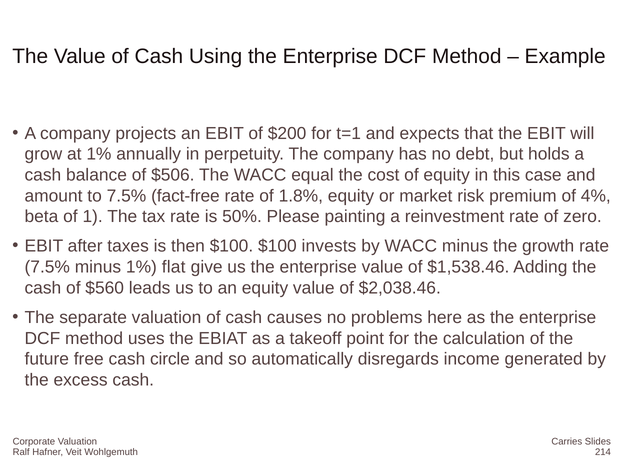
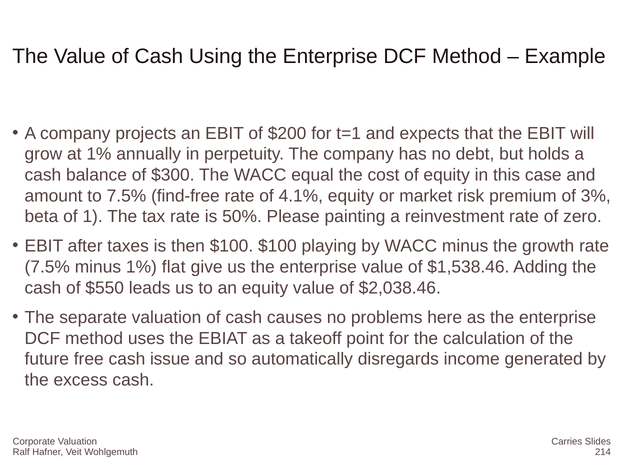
$506: $506 -> $300 (173, 175)
fact-free: fact-free -> find-free (185, 196)
1.8%: 1.8% -> 4.1% (301, 196)
4%: 4% -> 3% (596, 196)
invests: invests -> playing (329, 246)
$560: $560 -> $550 (105, 288)
circle: circle -> issue (170, 359)
